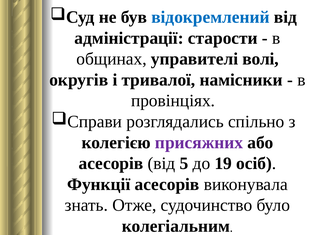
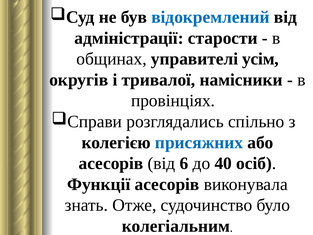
волі: волі -> усім (260, 59)
присяжних colour: purple -> blue (199, 142)
5: 5 -> 6 (184, 163)
19: 19 -> 40 (223, 163)
